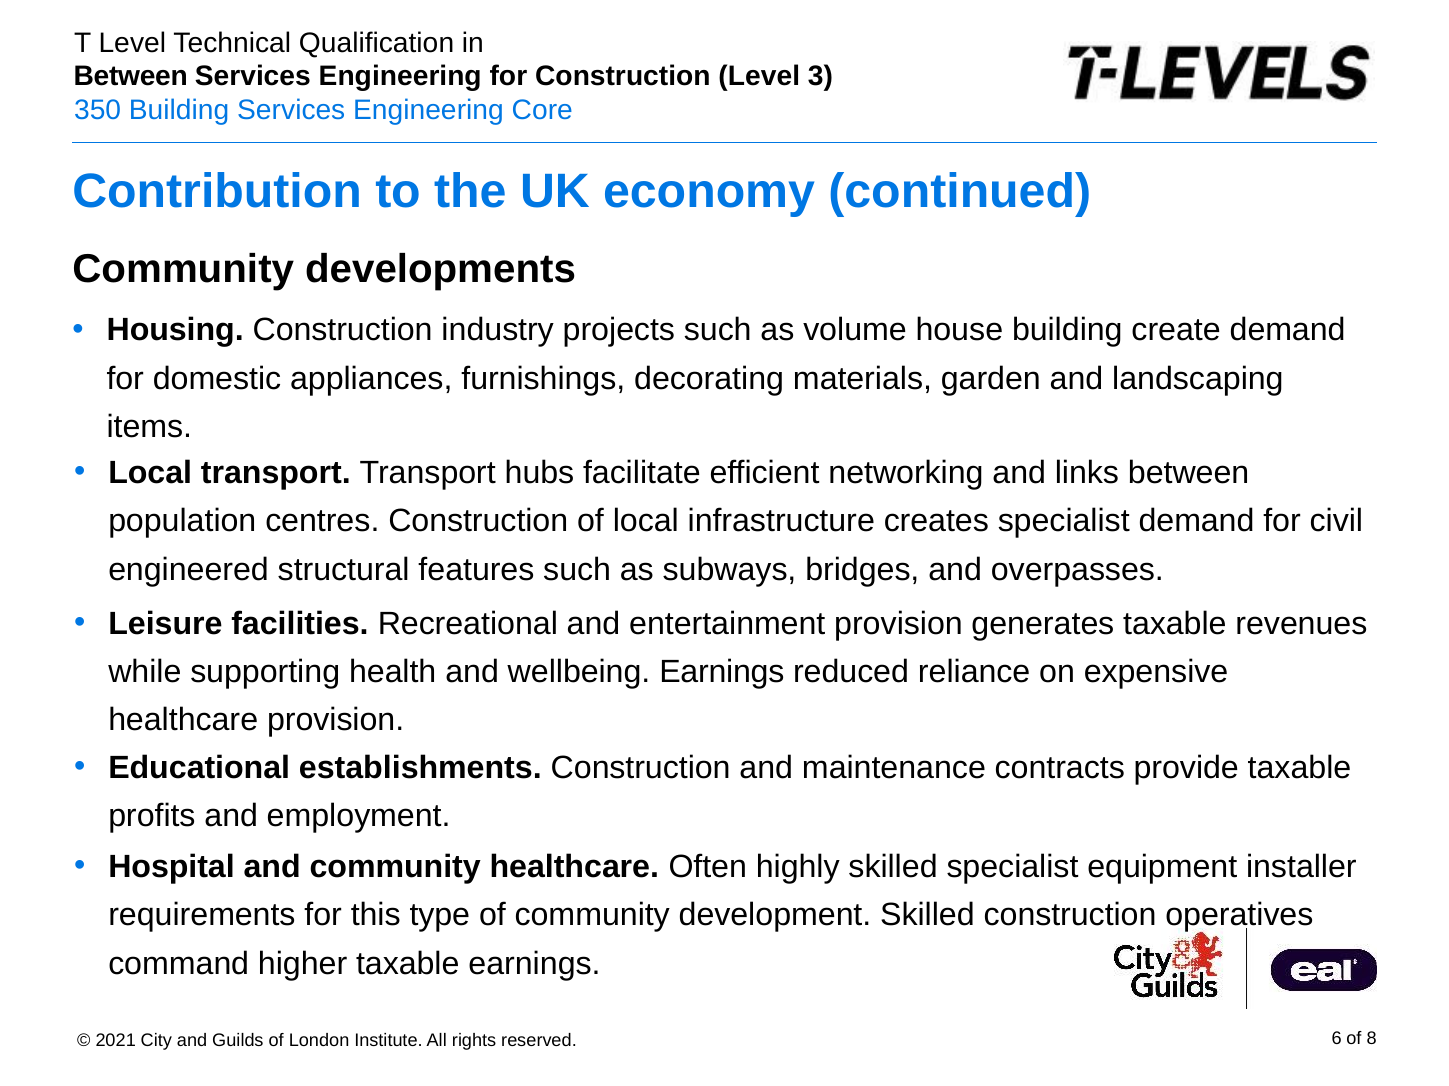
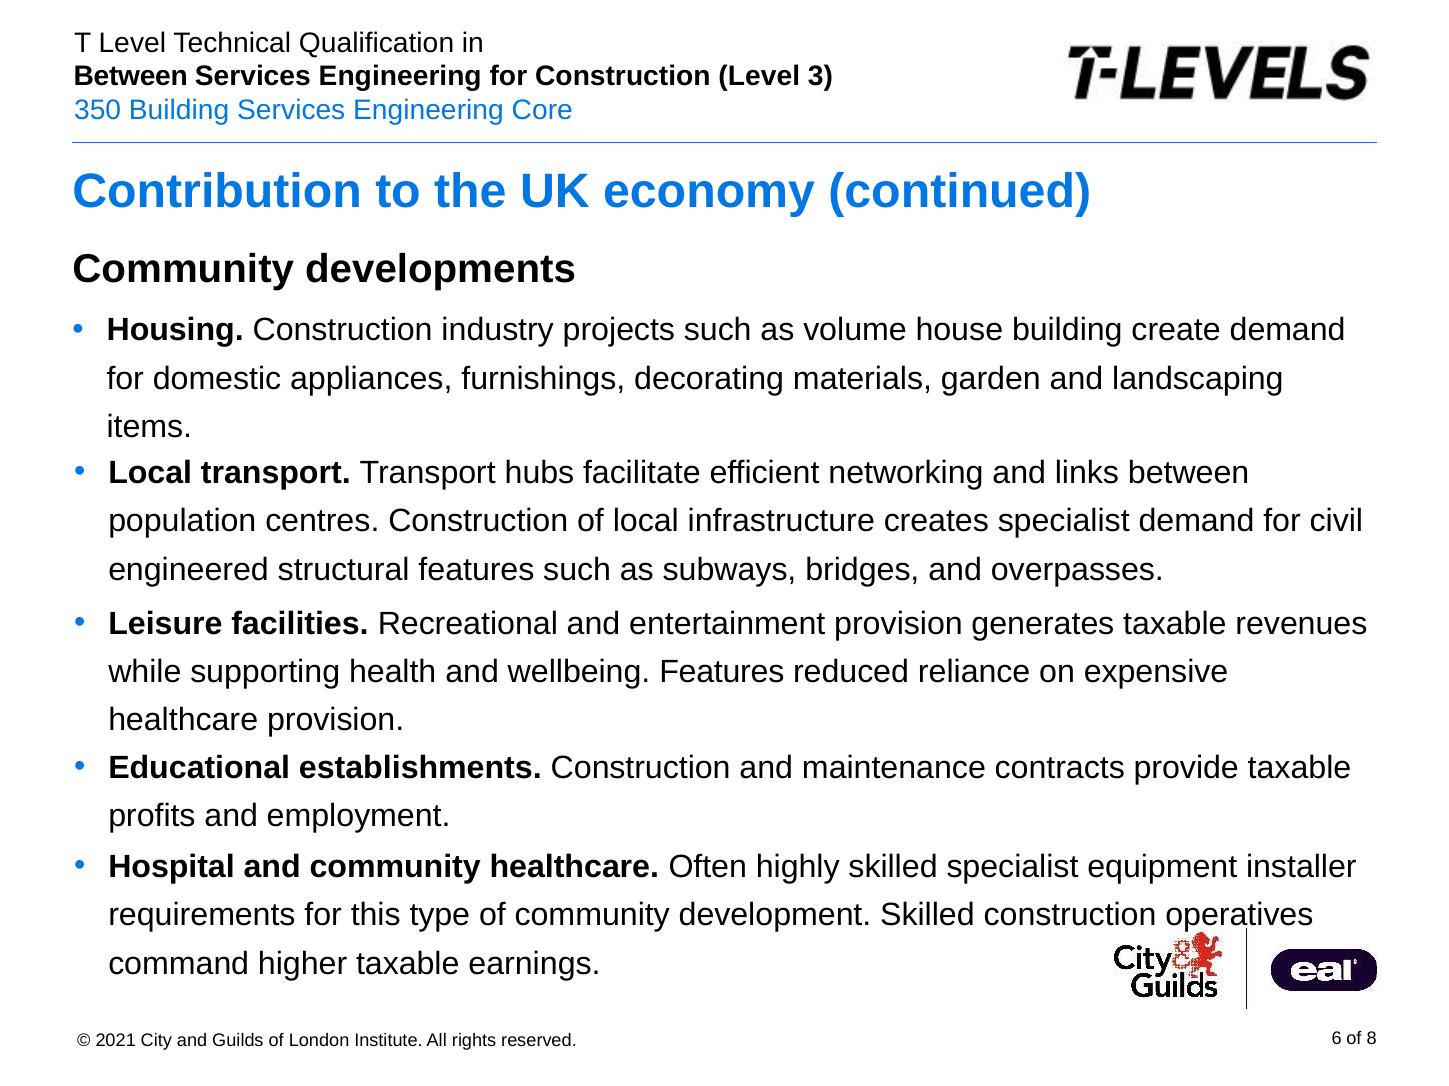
wellbeing Earnings: Earnings -> Features (722, 672)
